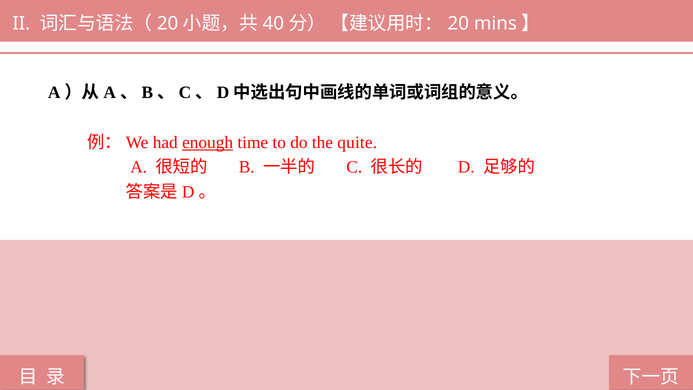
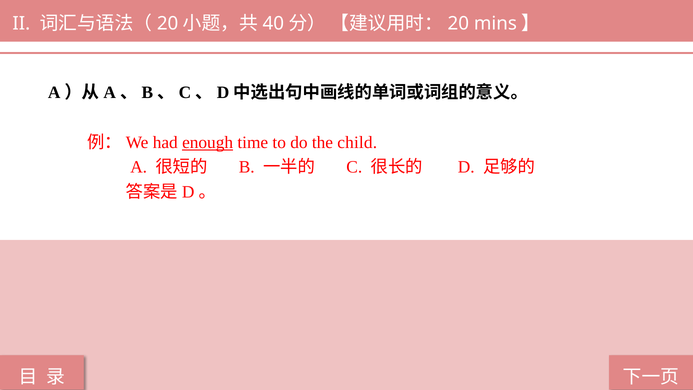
quite: quite -> child (357, 142)
